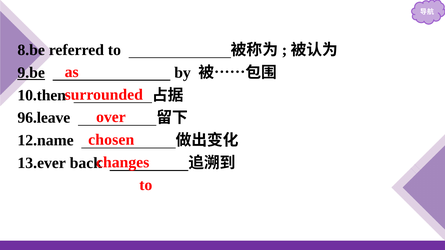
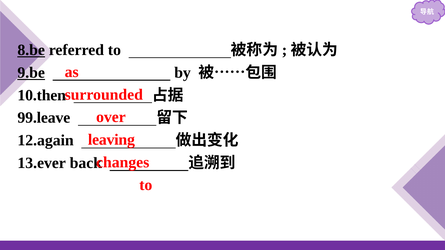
8.be underline: none -> present (31, 50)
96.leave: 96.leave -> 99.leave (44, 118)
chosen: chosen -> leaving (111, 140)
12.name: 12.name -> 12.again (46, 141)
